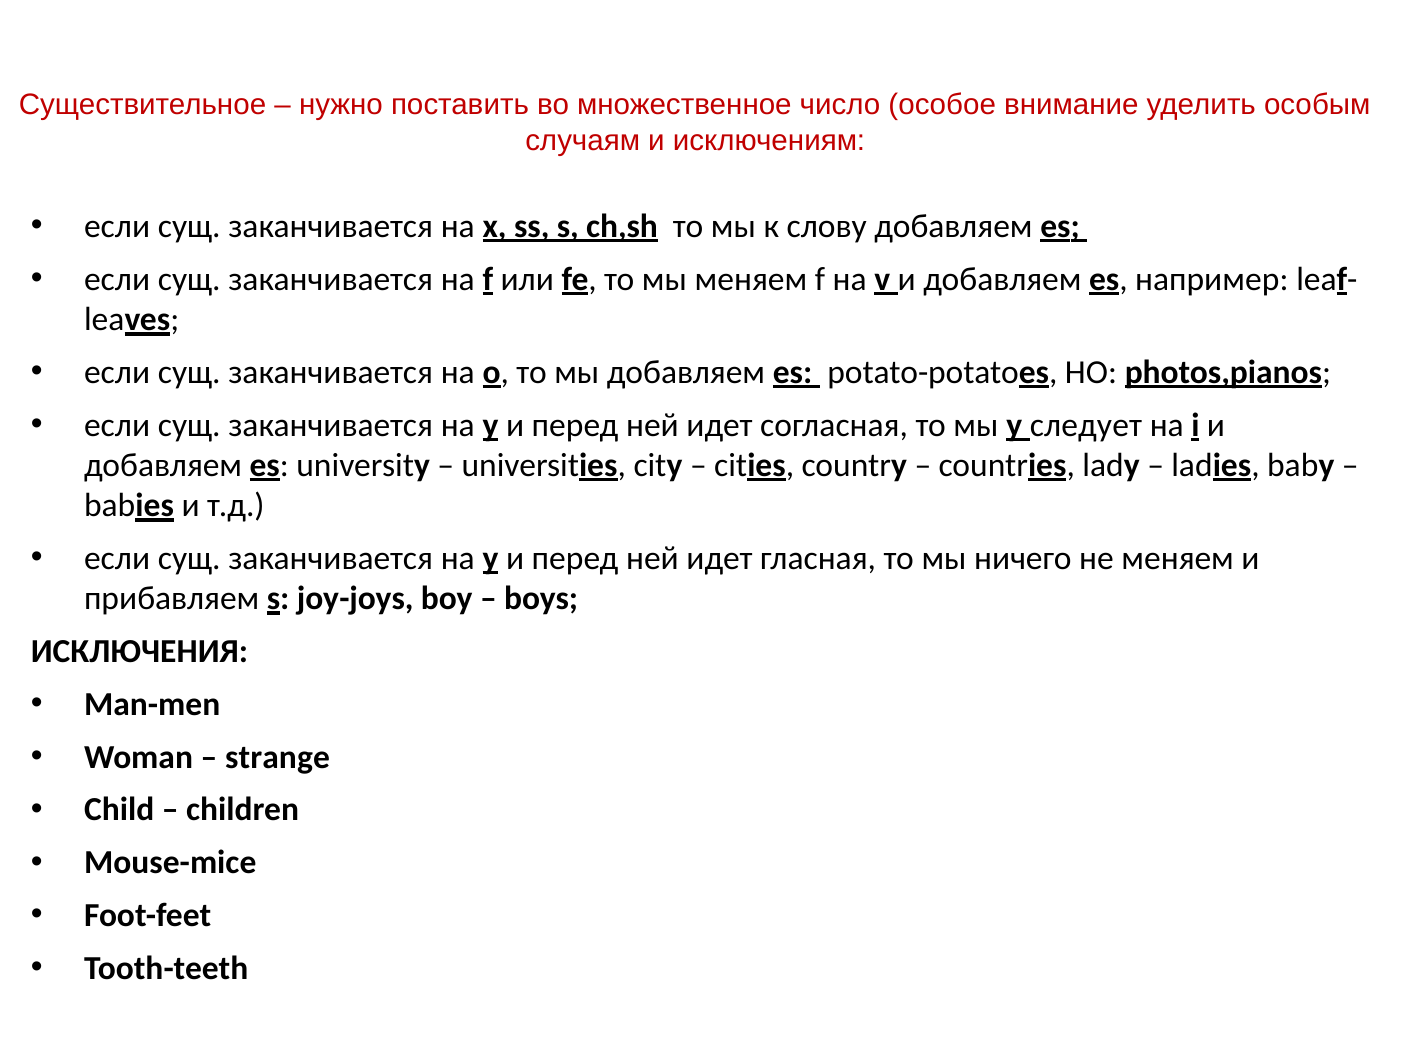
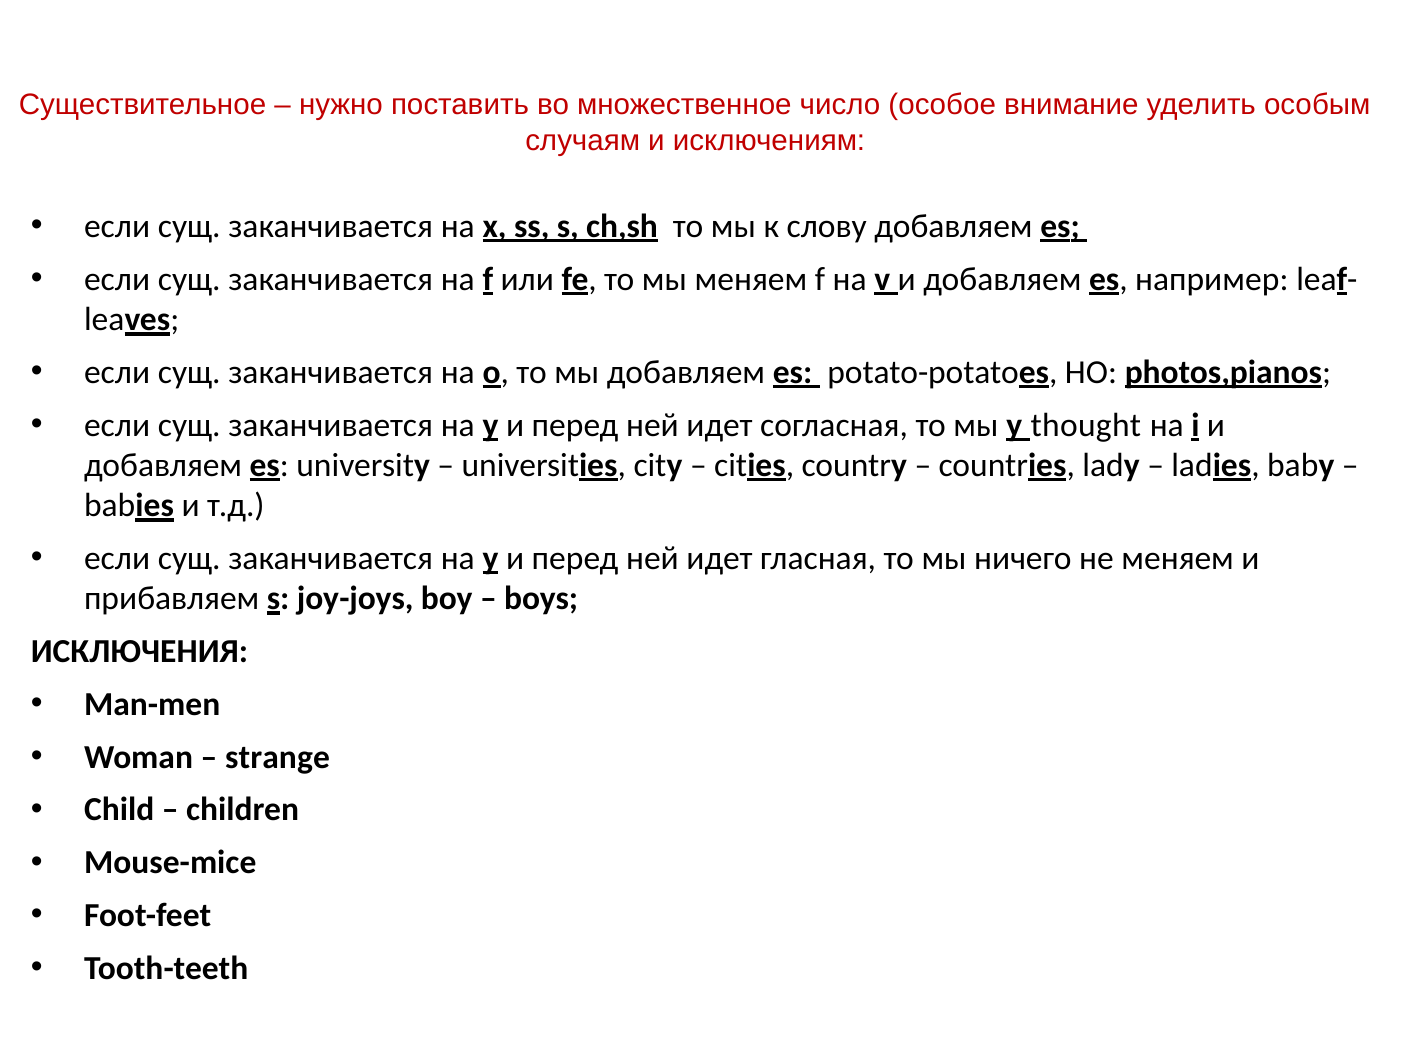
следует: следует -> thought (1086, 425)
